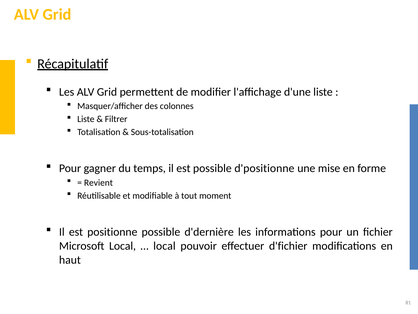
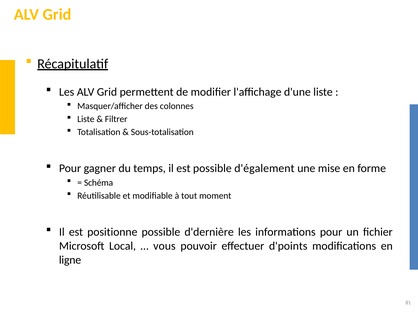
d'positionne: d'positionne -> d'également (264, 168)
Revient: Revient -> Schéma (99, 182)
local: local -> vous (164, 246)
d'fichier: d'fichier -> d'points (288, 246)
haut: haut -> ligne (70, 259)
